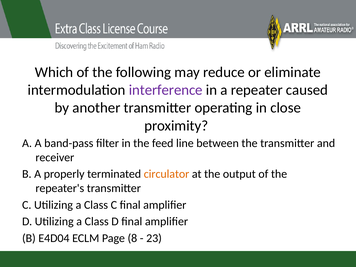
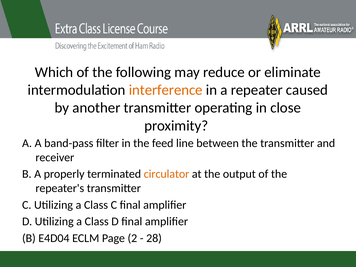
interference colour: purple -> orange (166, 90)
8: 8 -> 2 (132, 238)
23: 23 -> 28 (154, 238)
